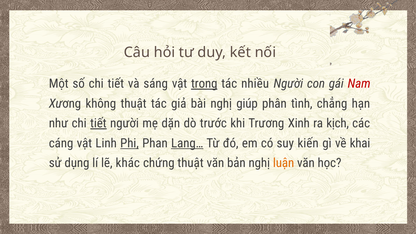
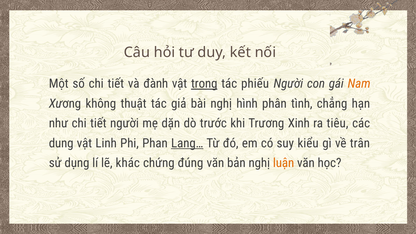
sáng: sáng -> đành (156, 84)
nhiều: nhiều -> phiếu (255, 84)
Nam colour: red -> orange (359, 84)
giúp: giúp -> hình (247, 104)
tiết underline: present -> none (98, 123)
kịch: kịch -> tiêu (338, 123)
cáng: cáng -> dung (61, 143)
Phi underline: present -> none (129, 143)
kiến: kiến -> kiểu (308, 143)
khai: khai -> trân (360, 143)
chứng thuật: thuật -> đúng (191, 163)
